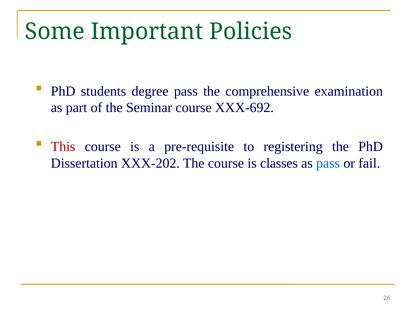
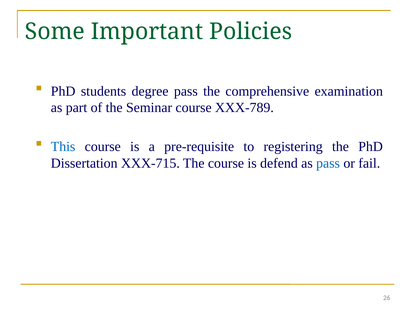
XXX-692: XXX-692 -> XXX-789 (244, 107)
This colour: red -> blue (63, 146)
XXX-202: XXX-202 -> XXX-715 (150, 163)
classes: classes -> defend (279, 163)
